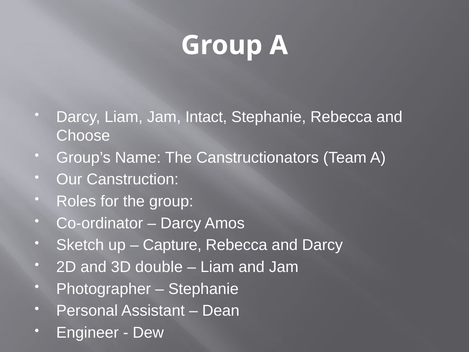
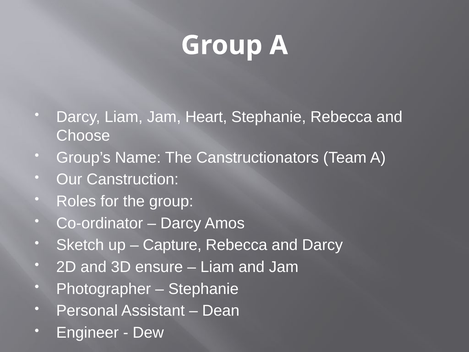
Intact: Intact -> Heart (206, 117)
double: double -> ensure (159, 267)
